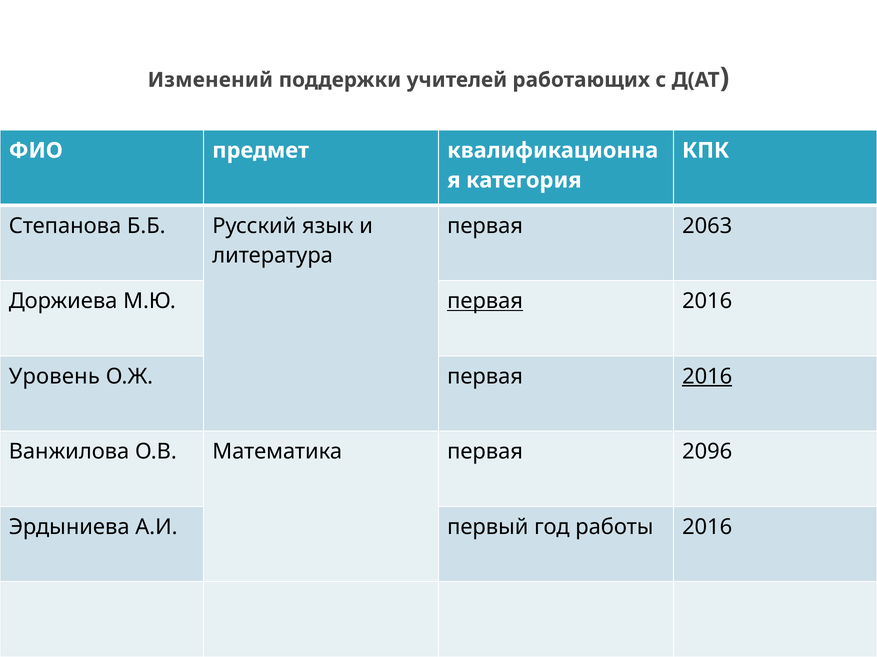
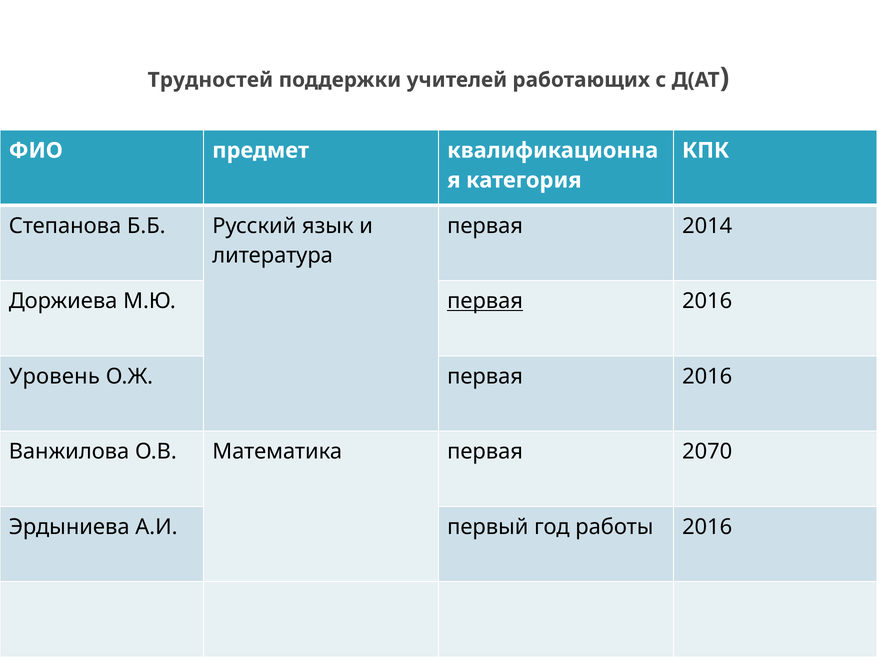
Изменений: Изменений -> Трудностей (210, 80)
2063: 2063 -> 2014 (707, 226)
2016 underline: present -> none (707, 377)
2096: 2096 -> 2070 (707, 452)
